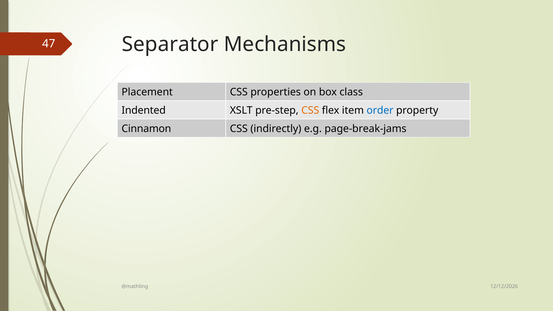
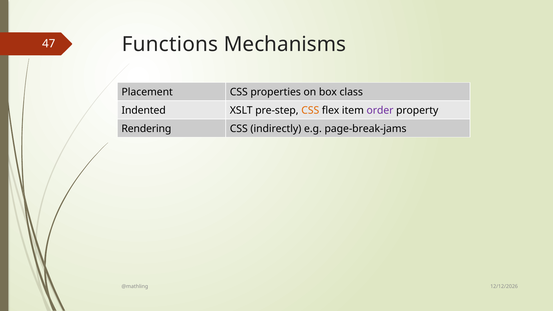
Separator: Separator -> Functions (170, 44)
order colour: blue -> purple (380, 110)
Cinnamon: Cinnamon -> Rendering (146, 129)
